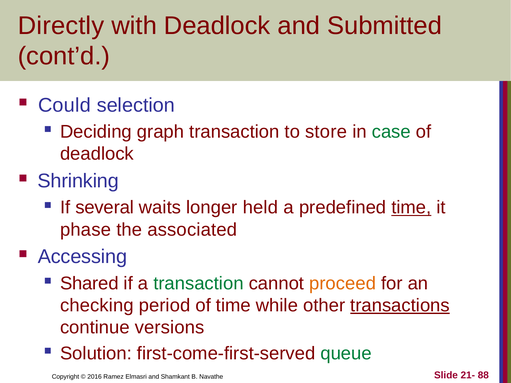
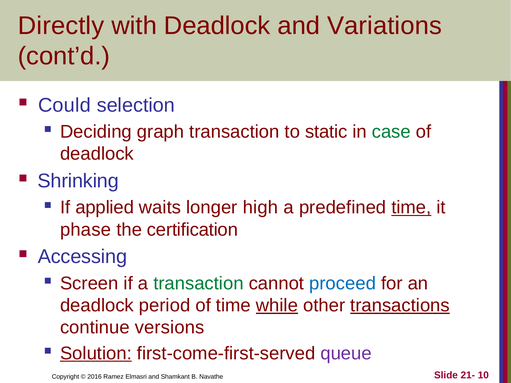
Submitted: Submitted -> Variations (385, 26)
store: store -> static (326, 132)
several: several -> applied (105, 208)
held: held -> high (260, 208)
associated: associated -> certification (192, 230)
Shared: Shared -> Screen (89, 283)
proceed colour: orange -> blue (343, 283)
checking: checking -> deadlock (97, 306)
while underline: none -> present (277, 306)
Solution underline: none -> present (96, 354)
queue colour: green -> purple (346, 354)
88: 88 -> 10 (483, 375)
